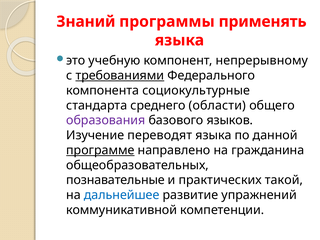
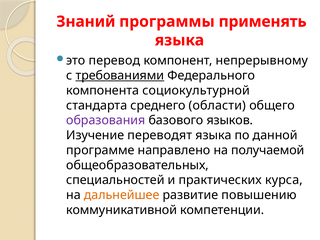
учебную: учебную -> перевод (114, 61)
социокультурные: социокультурные -> социокультурной (196, 90)
программе underline: present -> none (100, 150)
гражданина: гражданина -> получаемой (268, 150)
познавательные: познавательные -> специальностей (115, 180)
такой: такой -> курса (284, 180)
дальнейшее colour: blue -> orange (122, 195)
упражнений: упражнений -> повышению (259, 195)
